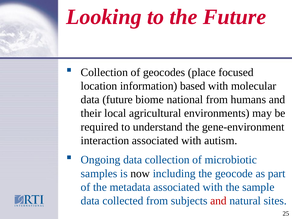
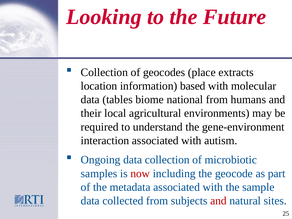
focused: focused -> extracts (236, 72)
data future: future -> tables (118, 100)
now colour: black -> red (140, 173)
